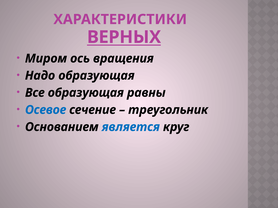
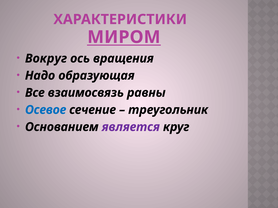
ВЕРНЫХ: ВЕРНЫХ -> МИРОМ (124, 37)
Миром: Миром -> Вокруг (46, 59)
Все образующая: образующая -> взаимосвязь (86, 93)
является colour: blue -> purple (131, 127)
